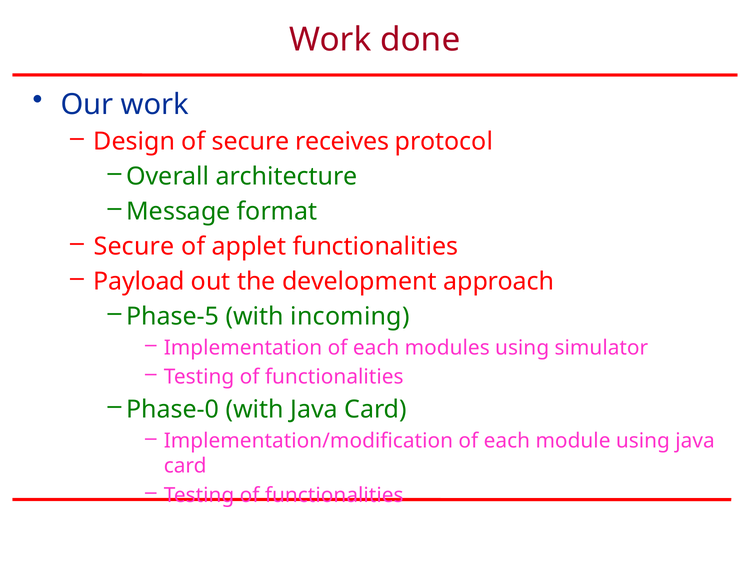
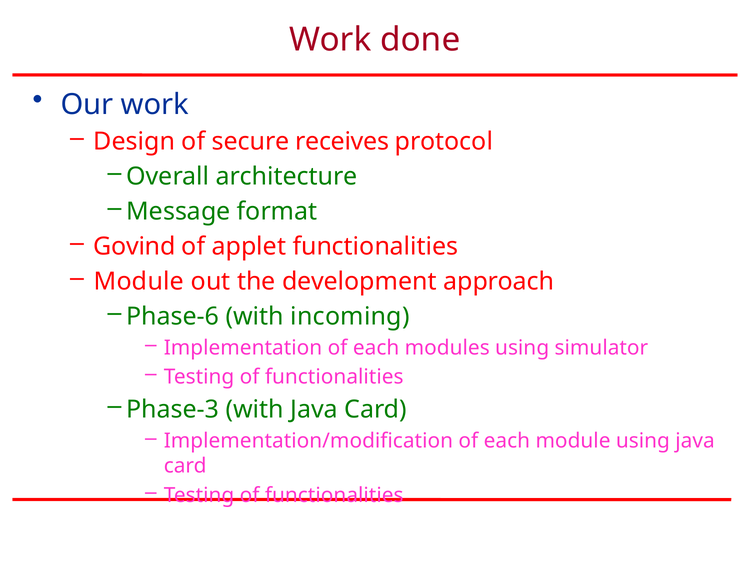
Secure: Secure -> Govind (134, 247)
Payload: Payload -> Module (139, 282)
Phase-5: Phase-5 -> Phase-6 (173, 317)
Phase-0: Phase-0 -> Phase-3 (173, 410)
